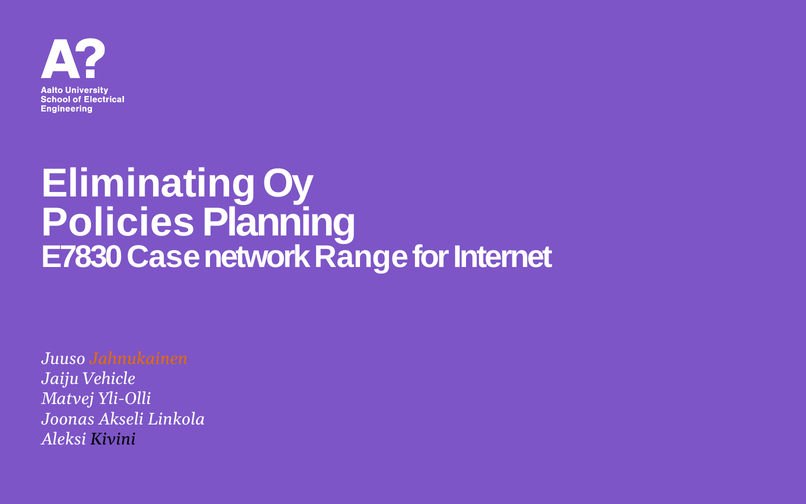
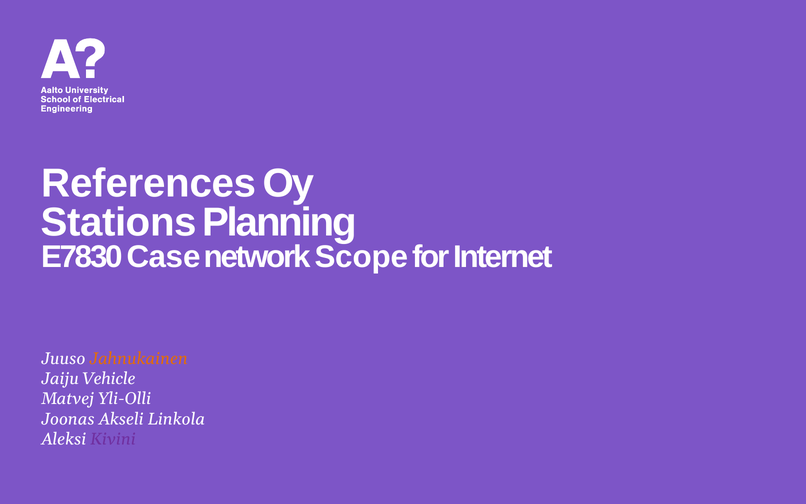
Eliminating: Eliminating -> References (149, 183)
Policies: Policies -> Stations (119, 222)
Range: Range -> Scope (361, 257)
Kivini colour: black -> purple (113, 439)
